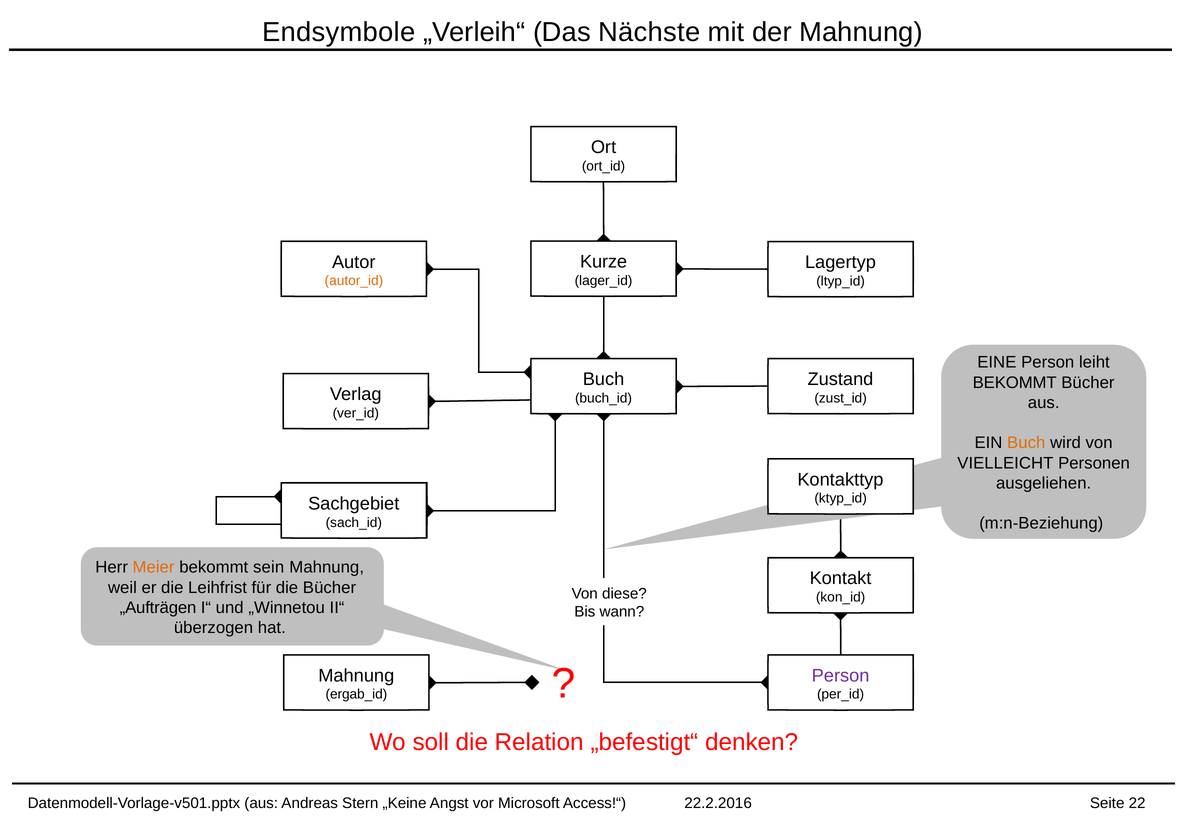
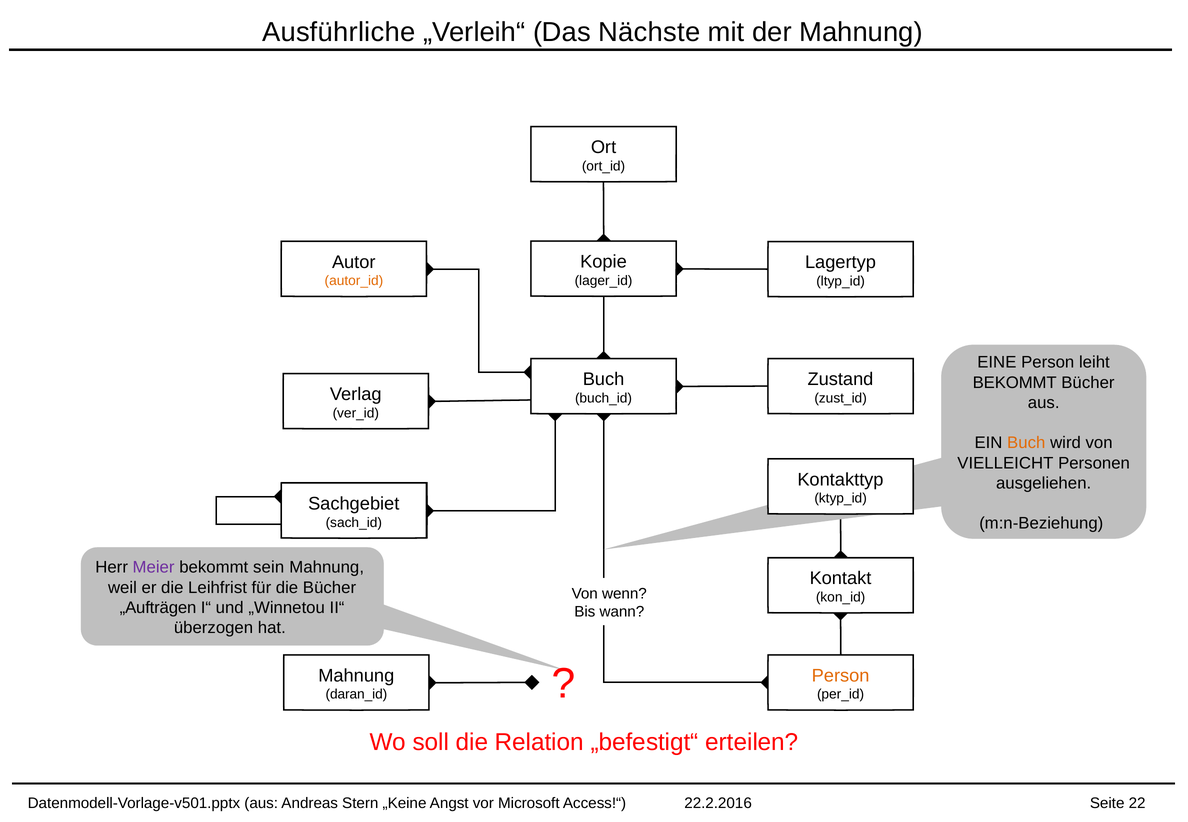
Endsymbole: Endsymbole -> Ausführliche (339, 32)
Kurze: Kurze -> Kopie (604, 262)
Meier colour: orange -> purple (154, 568)
diese: diese -> wenn (624, 594)
Person colour: purple -> orange (841, 676)
ergab_id: ergab_id -> daran_id (356, 695)
denken: denken -> erteilen (752, 743)
